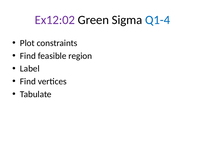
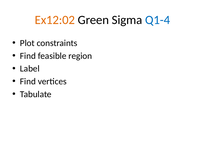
Ex12:02 colour: purple -> orange (55, 20)
